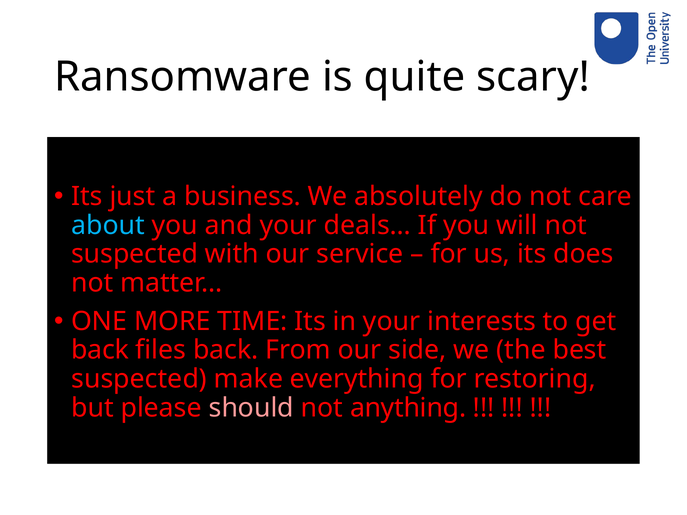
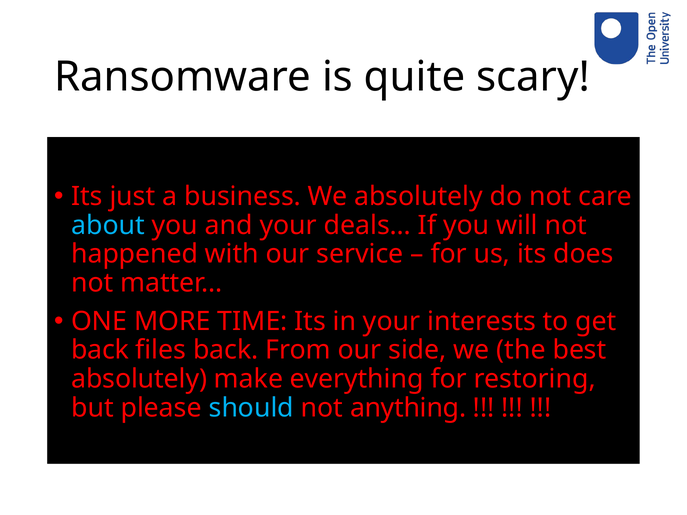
suspected: suspected -> happened (135, 254)
suspected: suspected -> absolutely (139, 379)
should colour: pink -> light blue (251, 408)
